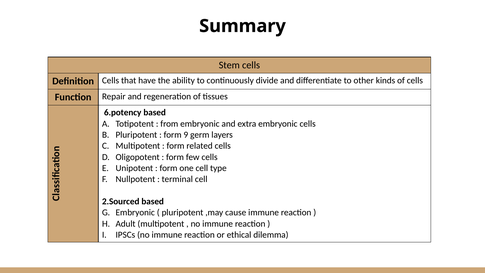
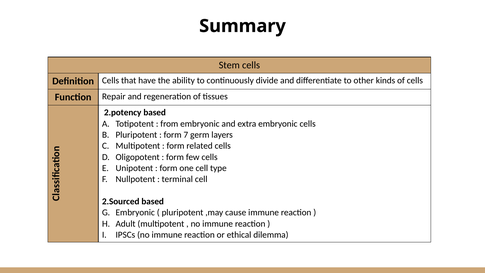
6.potency: 6.potency -> 2.potency (123, 113)
9: 9 -> 7 (186, 135)
